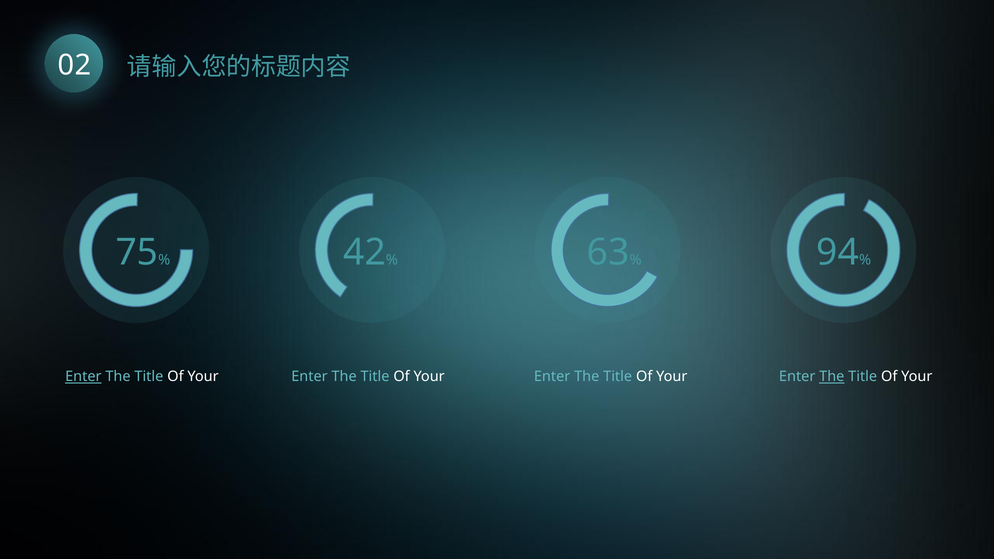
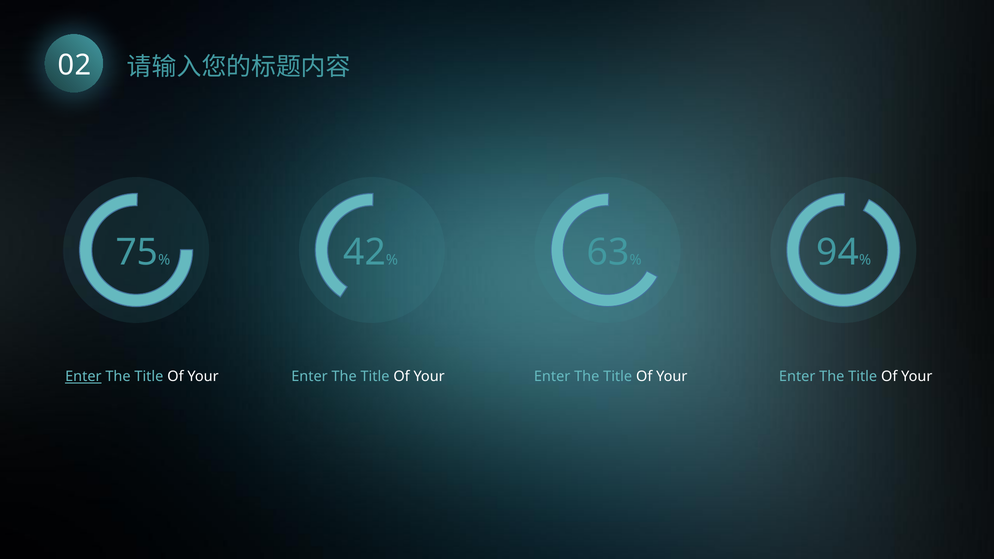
The underline: present -> none (832, 377)
